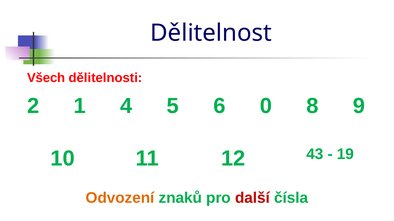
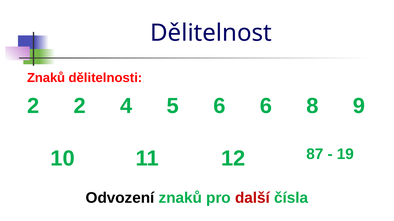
Všech: Všech -> Znaků (46, 78)
2 1: 1 -> 2 (80, 106)
5 0: 0 -> 6 (266, 106)
43: 43 -> 87 (315, 155)
Odvození colour: orange -> black (120, 198)
